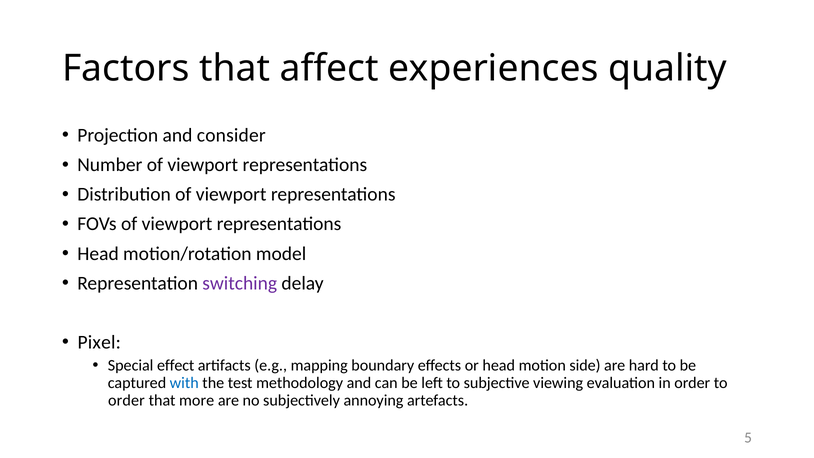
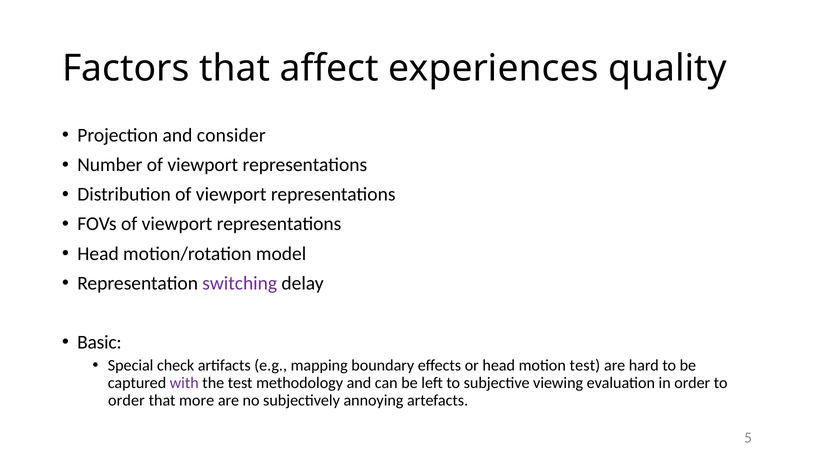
Pixel: Pixel -> Basic (99, 342)
effect: effect -> check (176, 366)
motion side: side -> test (585, 366)
with colour: blue -> purple (184, 383)
